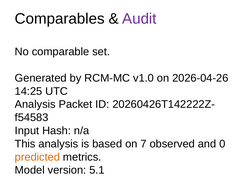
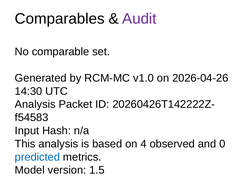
14:25: 14:25 -> 14:30 (29, 91)
7: 7 -> 4 (144, 144)
predicted colour: orange -> blue (37, 157)
5.1: 5.1 -> 1.5 (97, 170)
